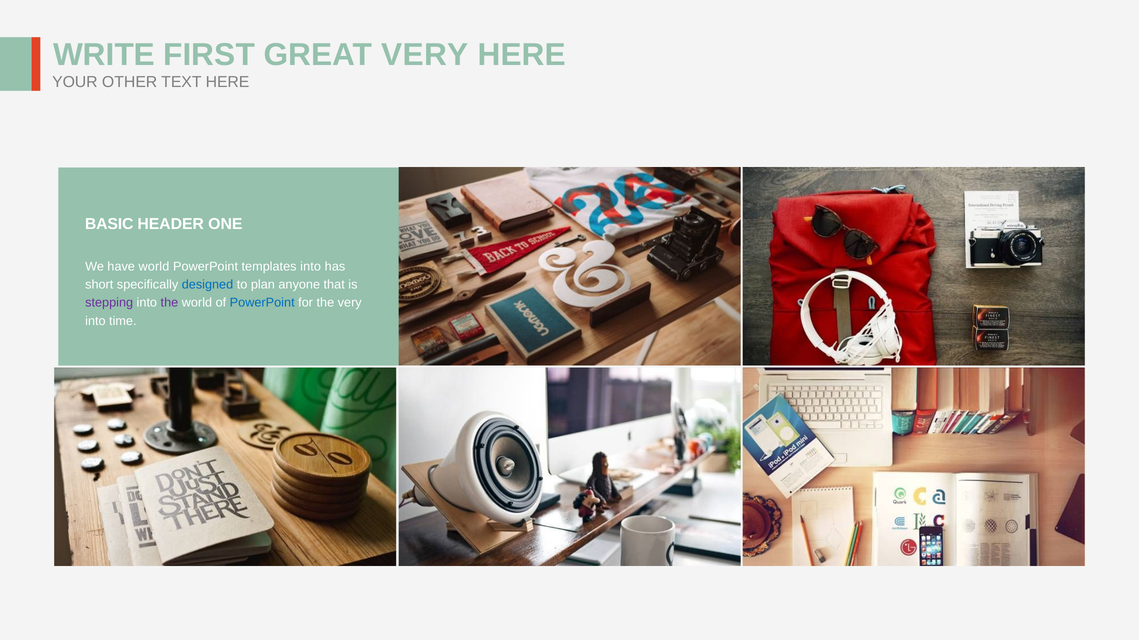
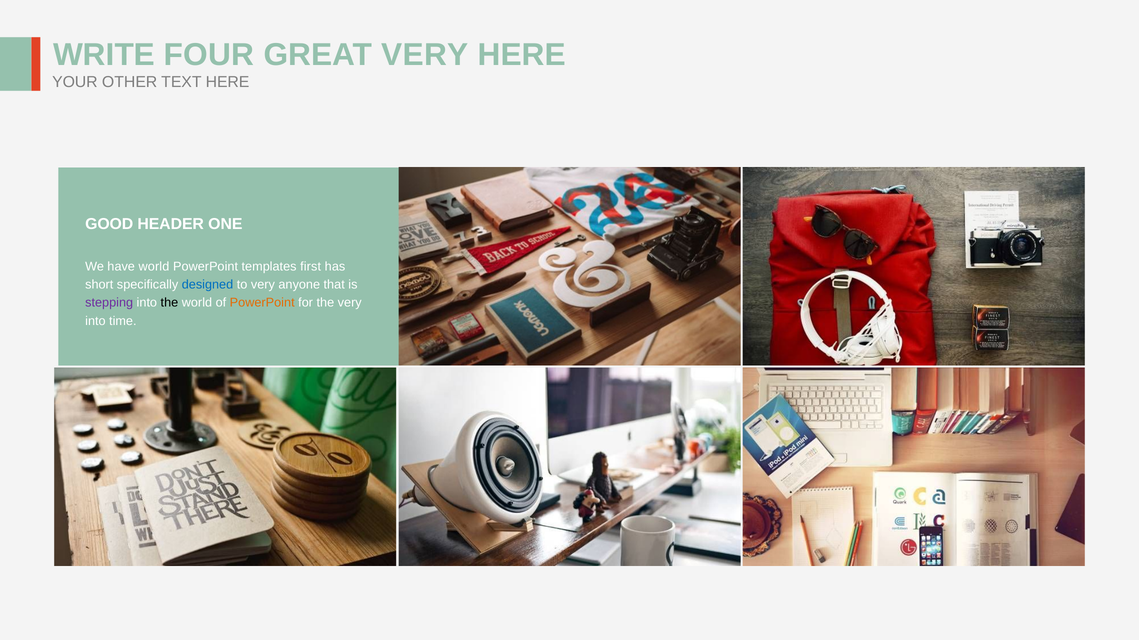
FIRST: FIRST -> FOUR (209, 55)
BASIC: BASIC -> GOOD (109, 224)
templates into: into -> first (311, 267)
to plan: plan -> very (263, 285)
the colour: purple -> black (169, 303)
PowerPoint colour: blue -> orange (262, 303)
